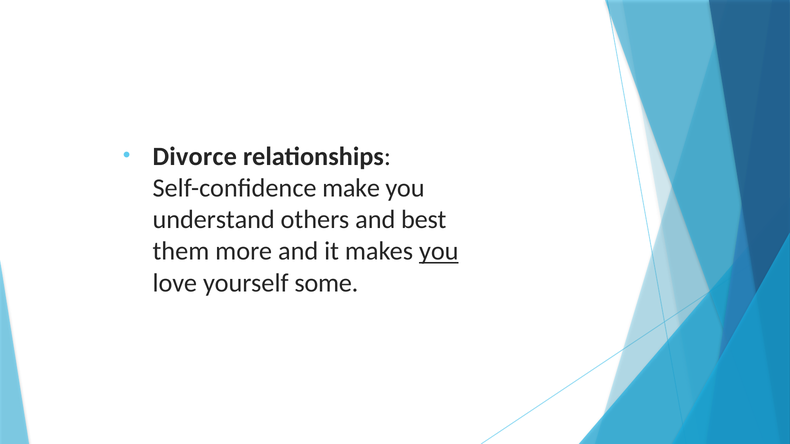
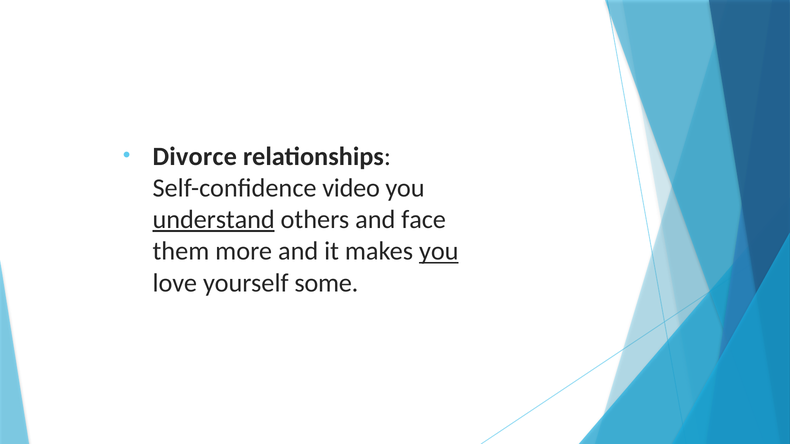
make: make -> video (351, 188)
understand underline: none -> present (214, 220)
best: best -> face (424, 220)
